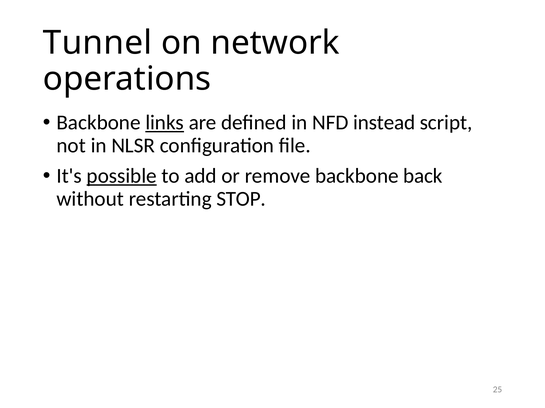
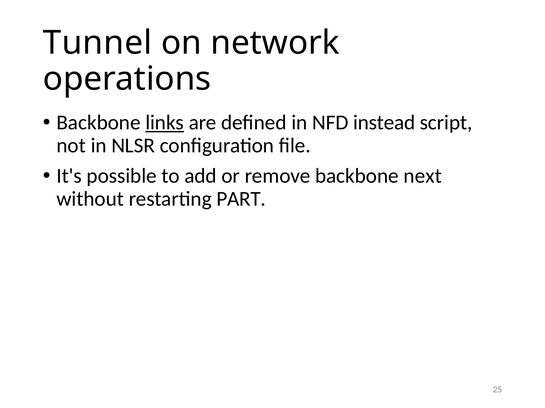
possible underline: present -> none (122, 176)
back: back -> next (423, 176)
STOP: STOP -> PART (241, 199)
